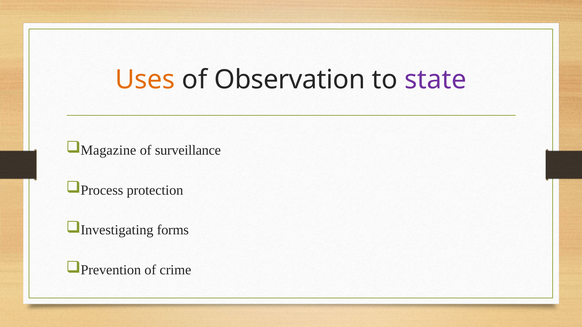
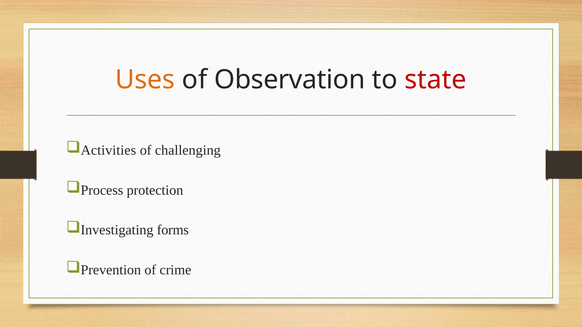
state colour: purple -> red (436, 80)
Magazine: Magazine -> Activities (108, 150)
surveillance: surveillance -> challenging (188, 150)
